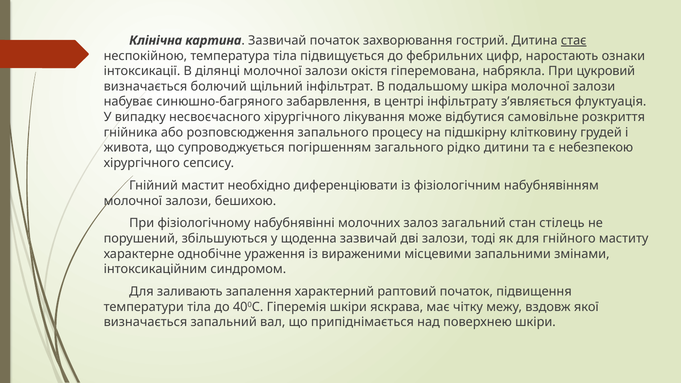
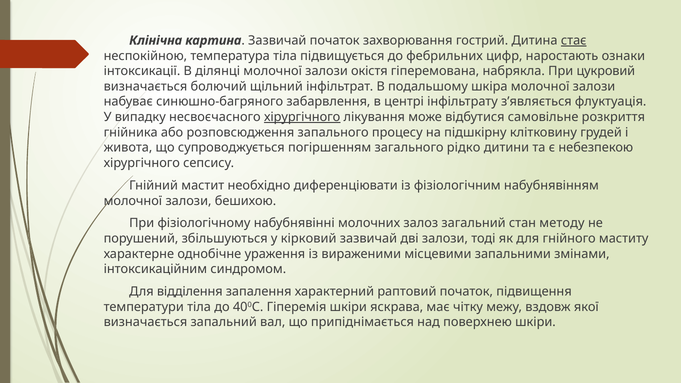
хірургічного underline: none -> present (302, 117)
стілець: стілець -> методу (562, 223)
щоденна: щоденна -> кірковий (309, 239)
заливають: заливають -> відділення (190, 292)
